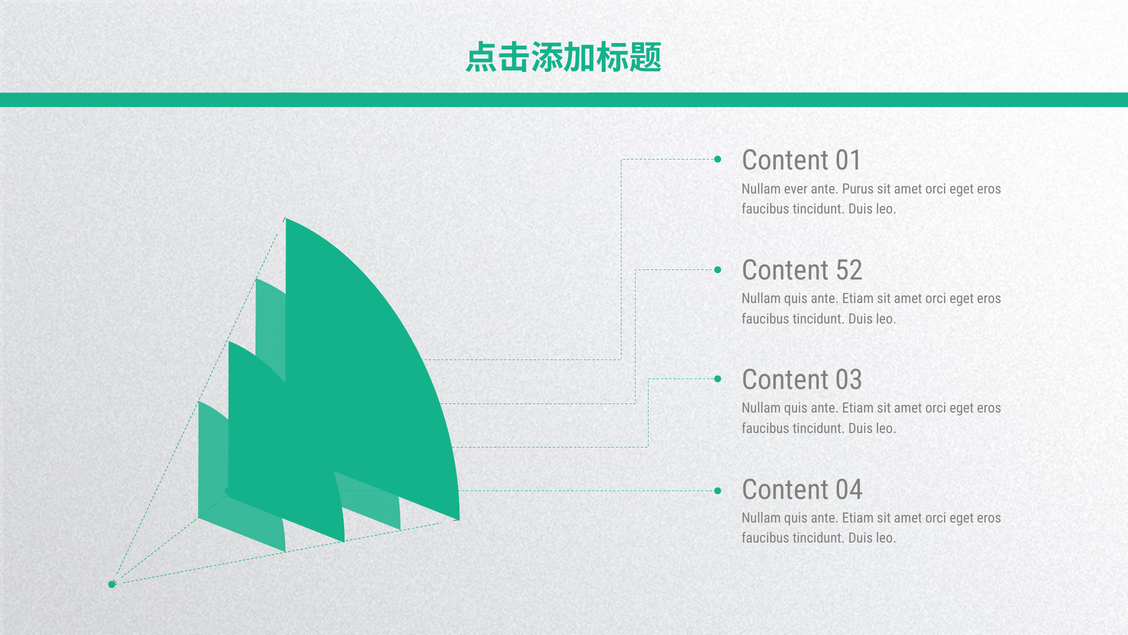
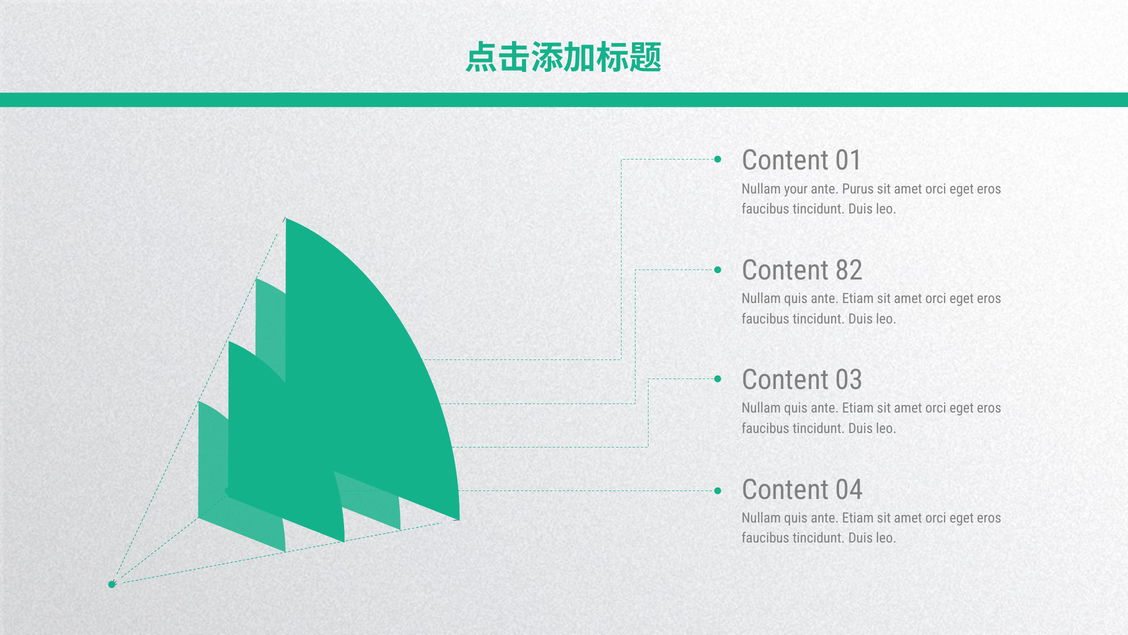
ever: ever -> your (796, 189)
52: 52 -> 82 (849, 270)
